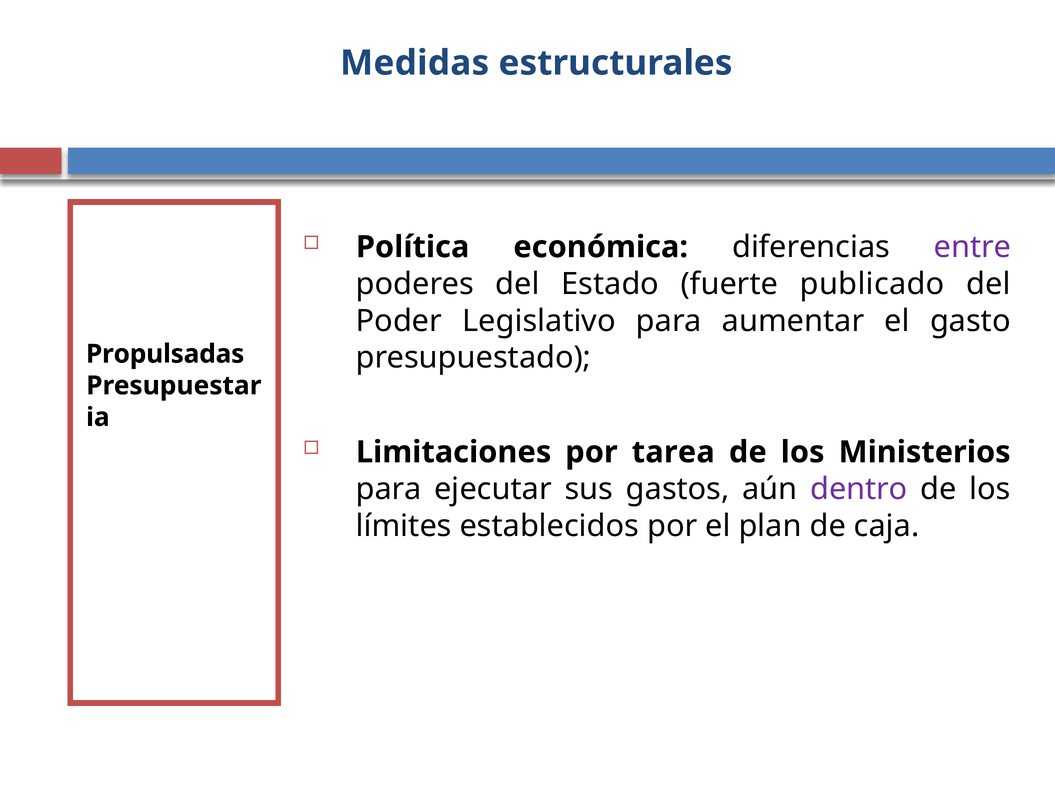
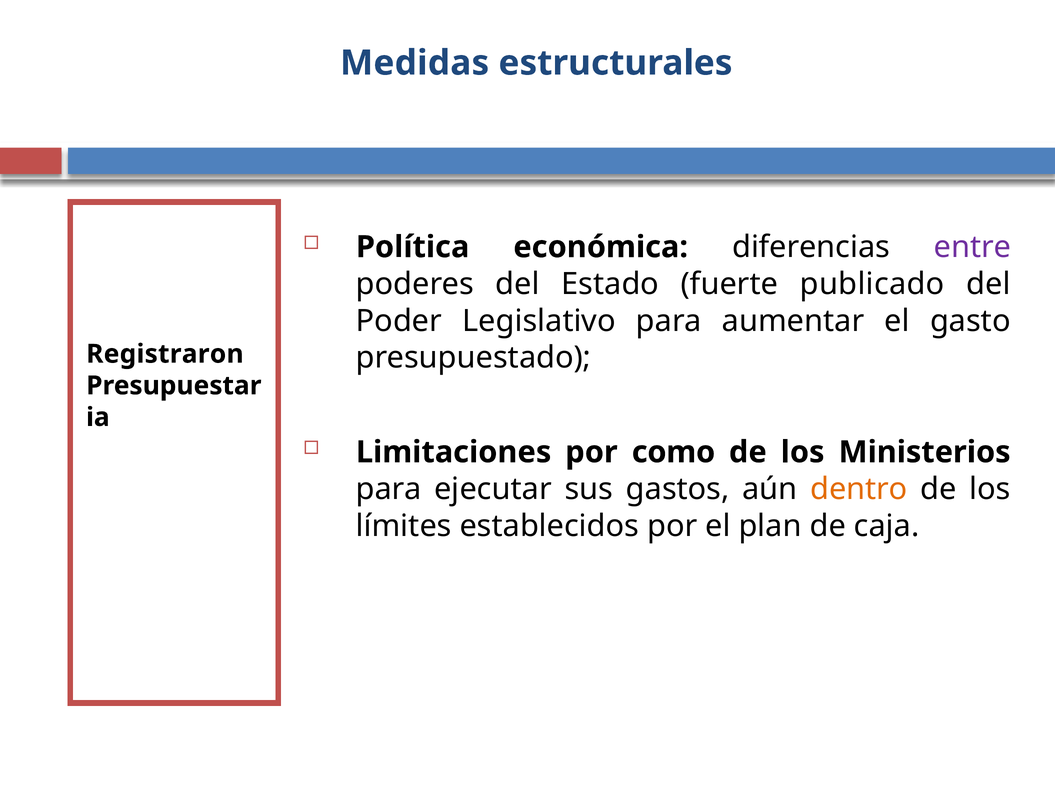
Propulsadas: Propulsadas -> Registraron (165, 354)
tarea: tarea -> como (673, 452)
dentro colour: purple -> orange (859, 489)
